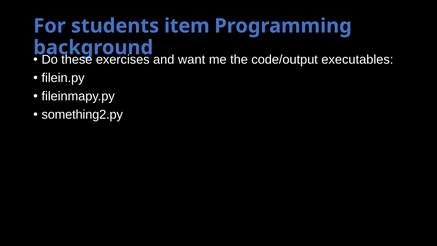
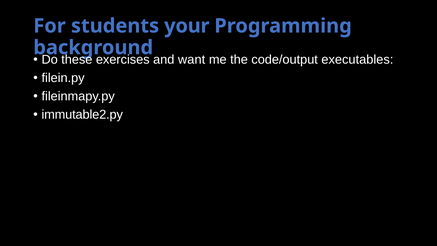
item: item -> your (187, 26)
something2.py: something2.py -> immutable2.py (82, 115)
